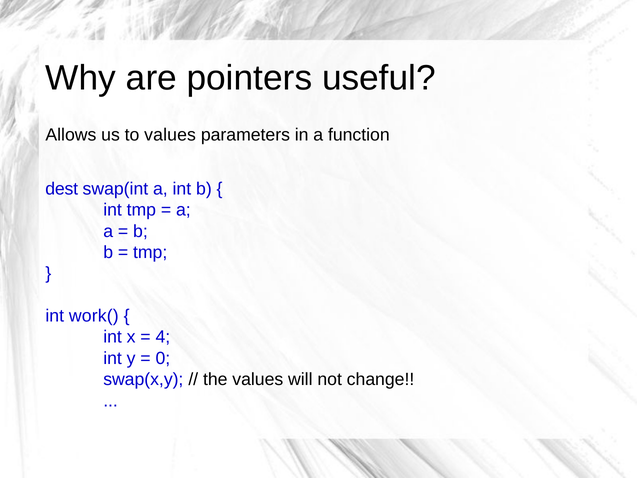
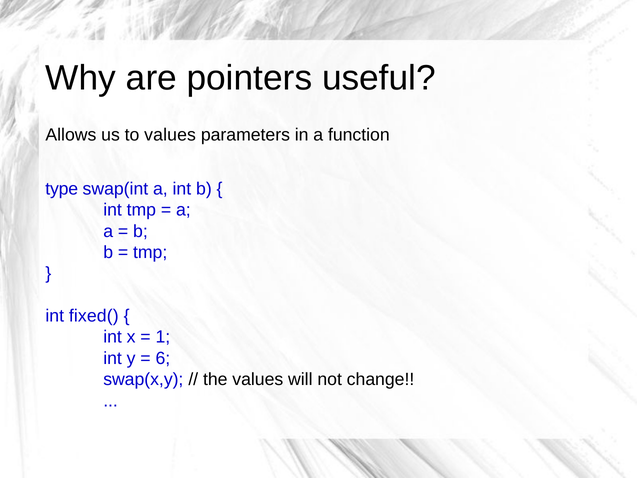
dest: dest -> type (62, 189)
work(: work( -> fixed( (94, 316)
4: 4 -> 1 (163, 337)
0: 0 -> 6 (163, 358)
